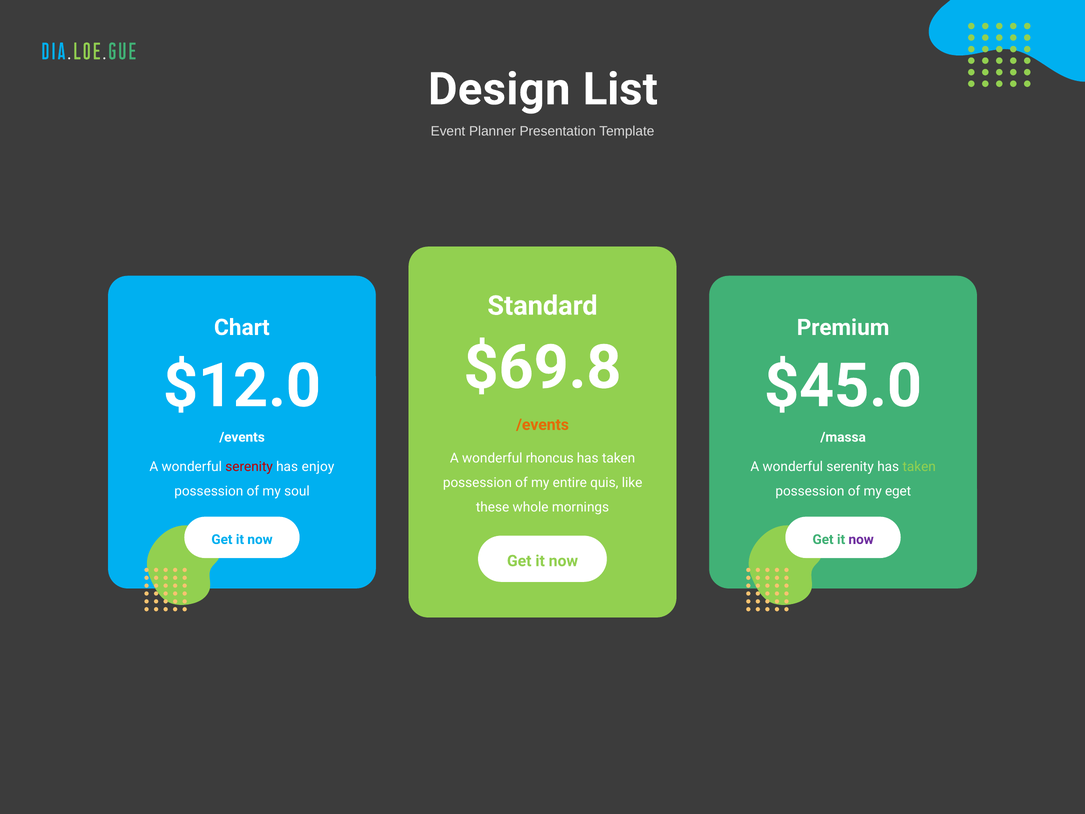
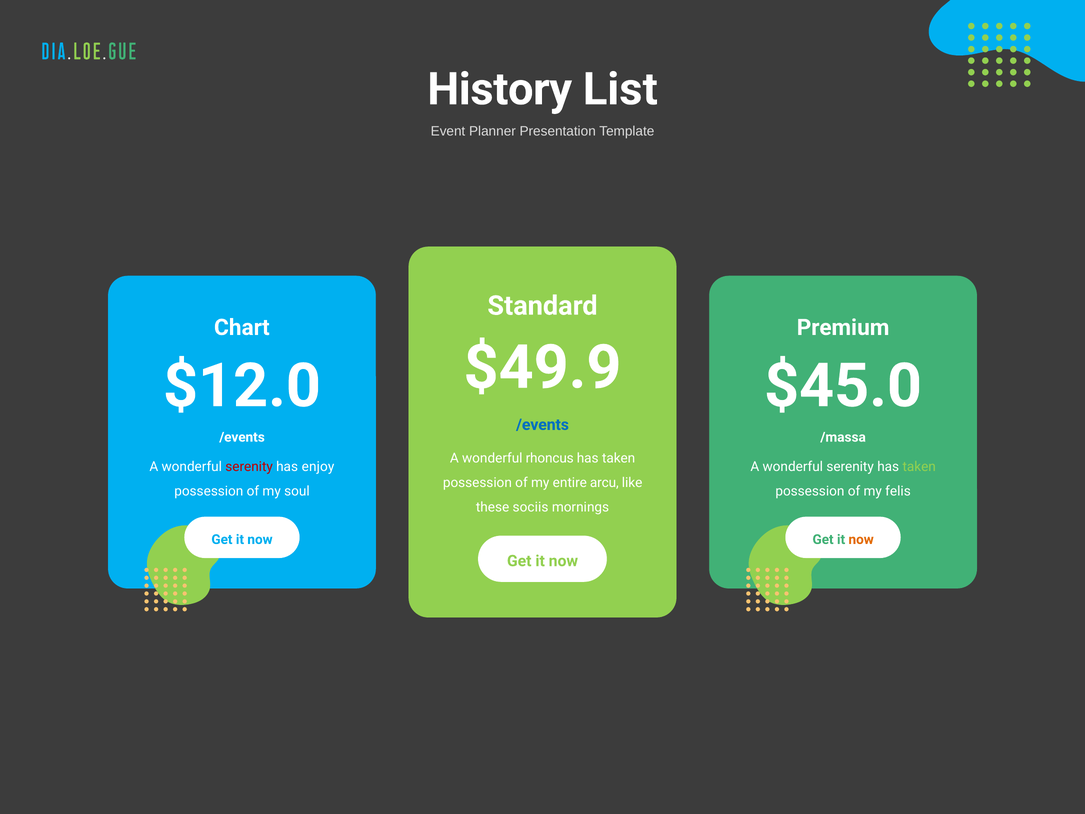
Design: Design -> History (500, 89)
$69.8: $69.8 -> $49.9 (542, 368)
/events colour: orange -> blue (543, 425)
quis: quis -> arcu (604, 483)
eget: eget -> felis (898, 491)
whole: whole -> sociis (531, 507)
now colour: purple -> orange (861, 539)
